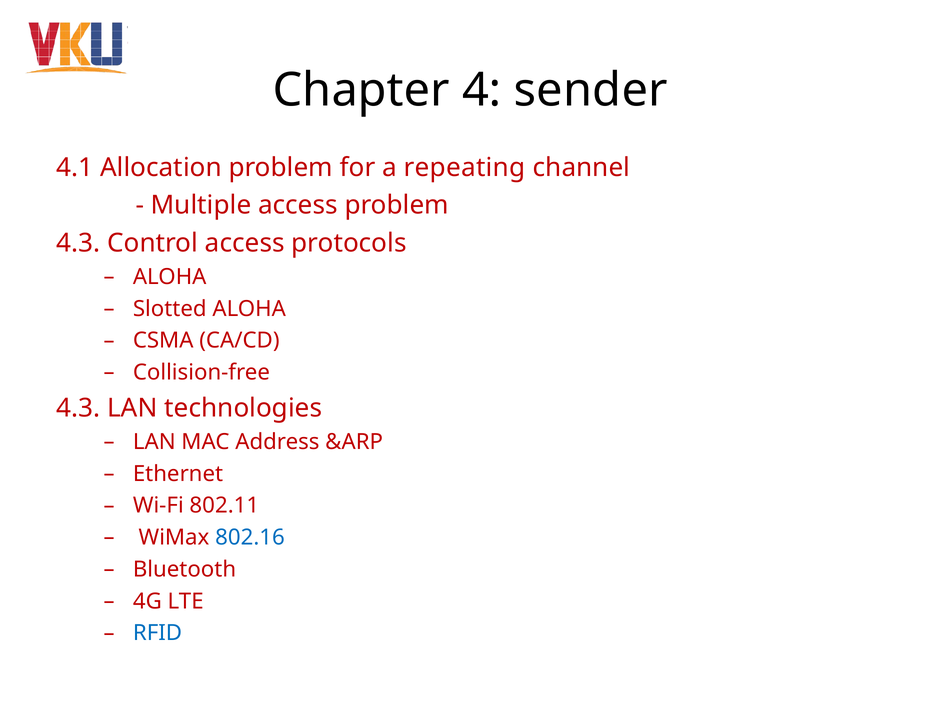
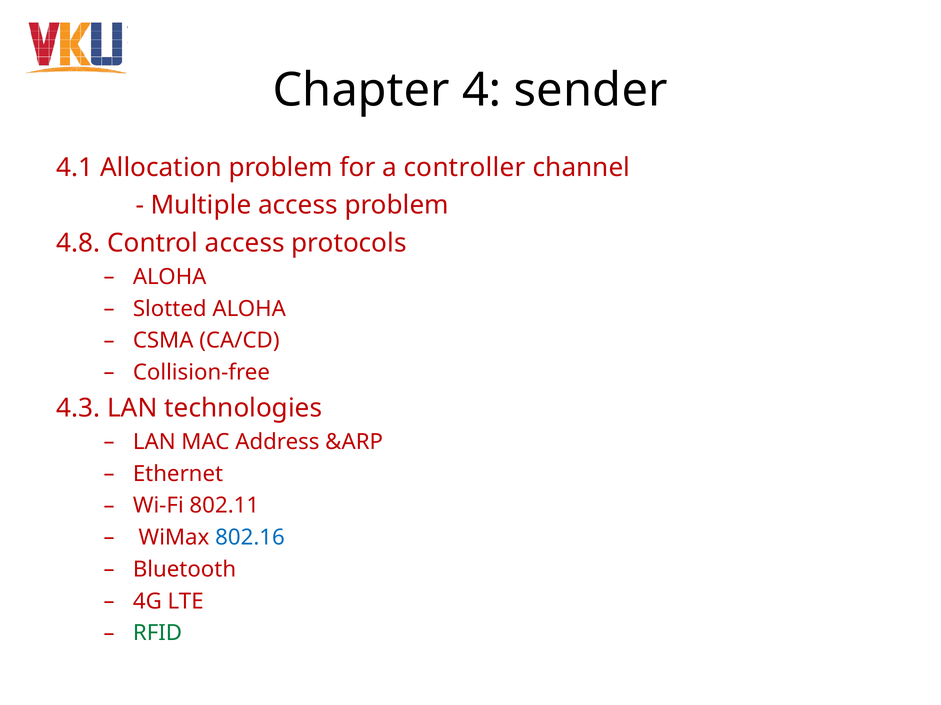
repeating: repeating -> controller (465, 168)
4.3: 4.3 -> 4.8 (78, 243)
RFID colour: blue -> green (157, 634)
